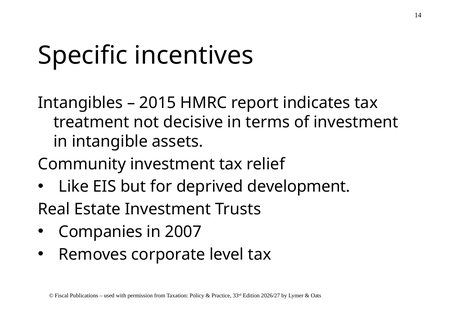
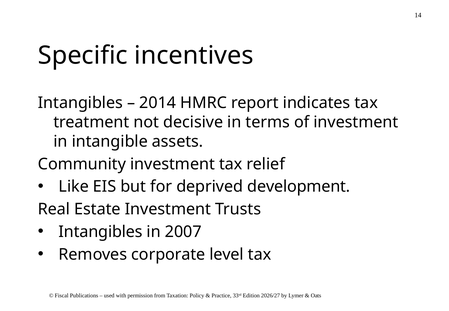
2015: 2015 -> 2014 (158, 103)
Companies: Companies -> Intangibles (101, 232)
